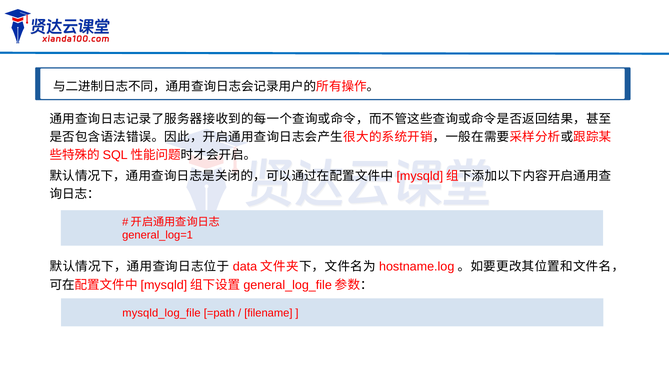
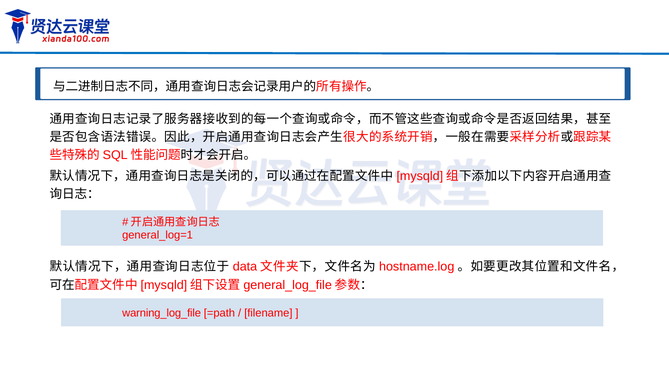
mysqld_log_file: mysqld_log_file -> warning_log_file (162, 313)
